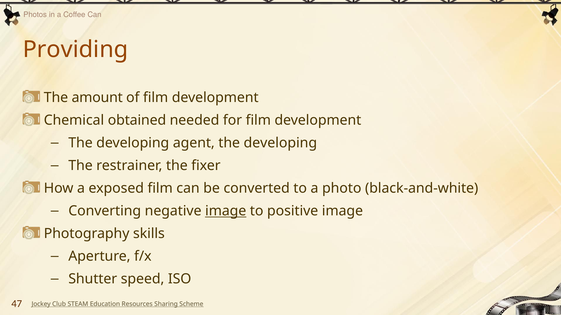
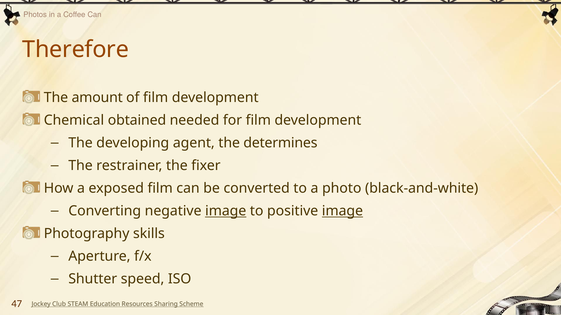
Providing: Providing -> Therefore (76, 50)
agent the developing: developing -> determines (280, 143)
image underline: none -> present (342, 211)
